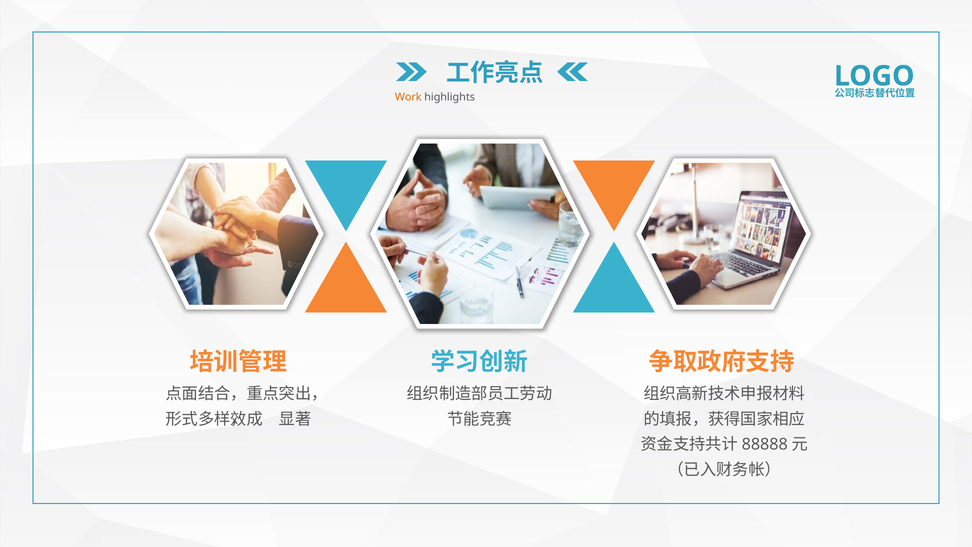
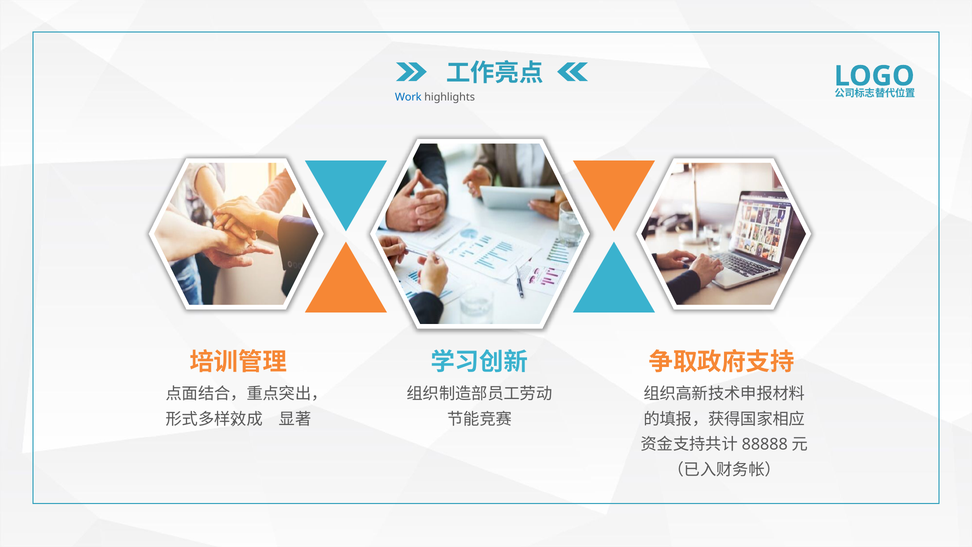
Work colour: orange -> blue (408, 97)
